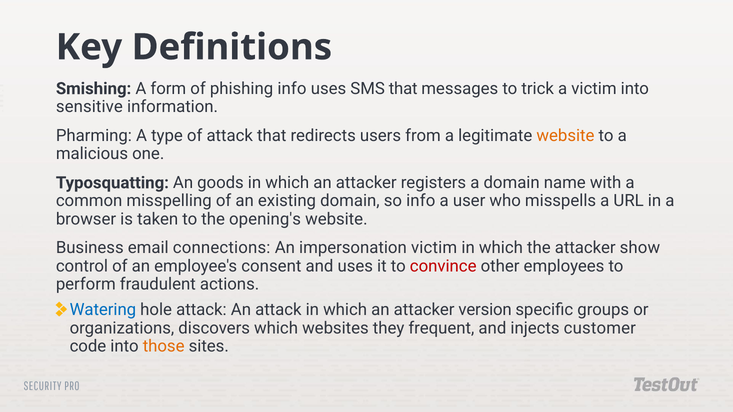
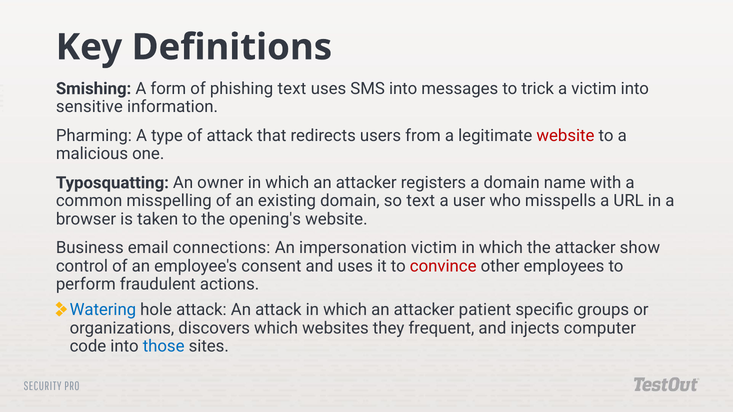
phishing info: info -> text (292, 89)
SMS that: that -> into (403, 89)
website colour: orange -> red (565, 136)
goods: goods -> owner (220, 183)
so info: info -> text (421, 201)
version: version -> patient (485, 310)
customer: customer -> computer (600, 328)
those colour: orange -> blue (164, 346)
